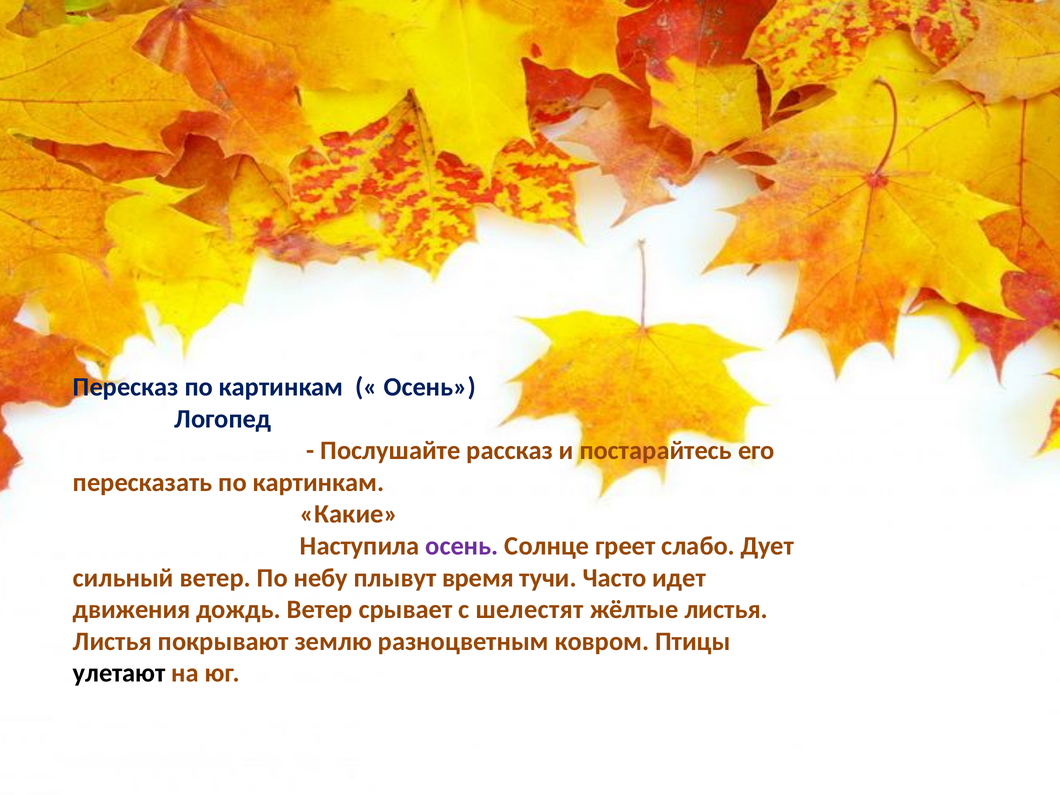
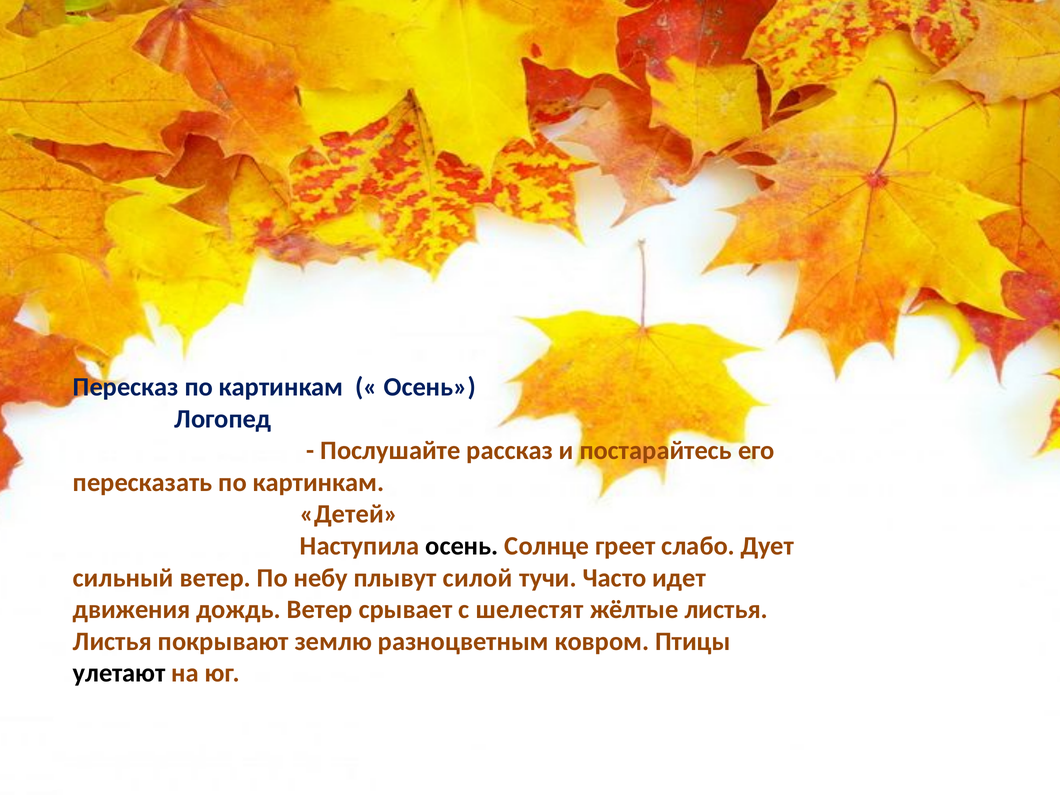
Какие: Какие -> Детей (349, 514)
осень colour: purple -> black (462, 546)
время: время -> силой (478, 578)
